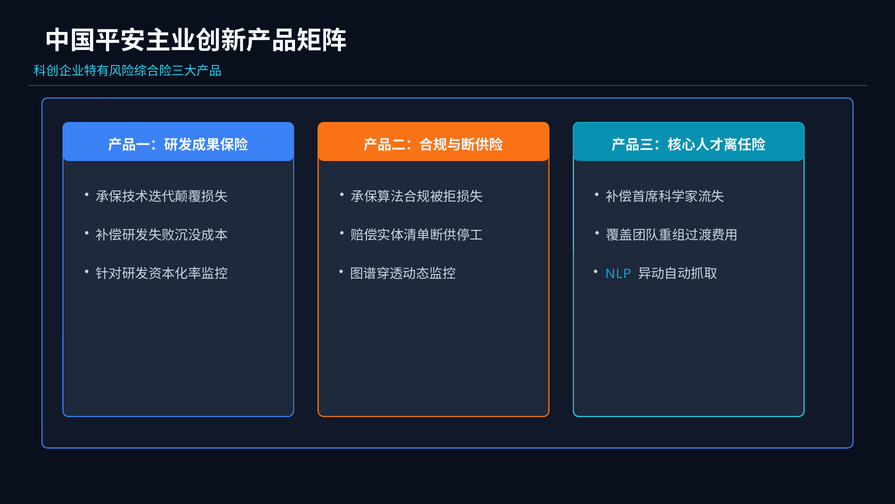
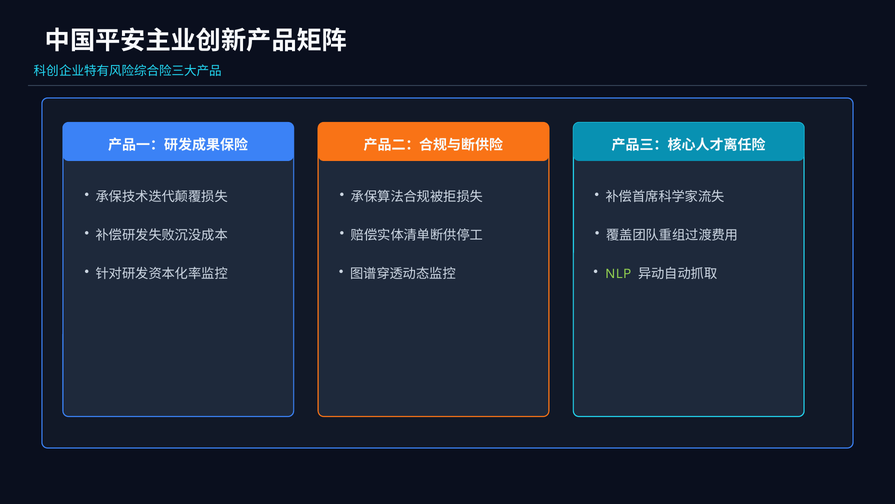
NLP colour: light blue -> light green (618, 274)
